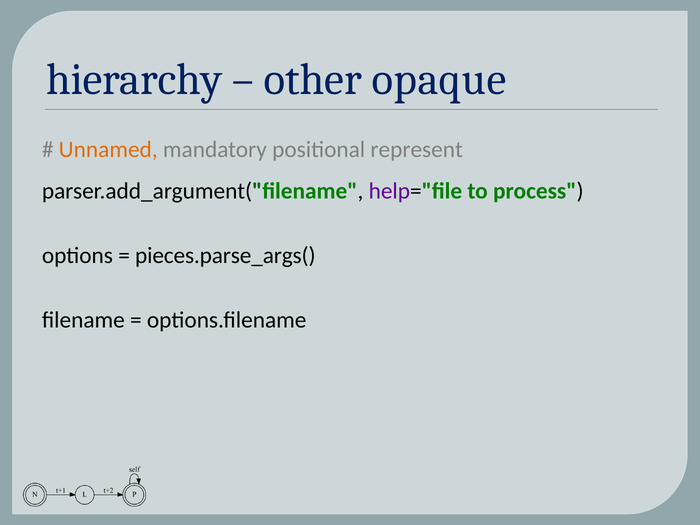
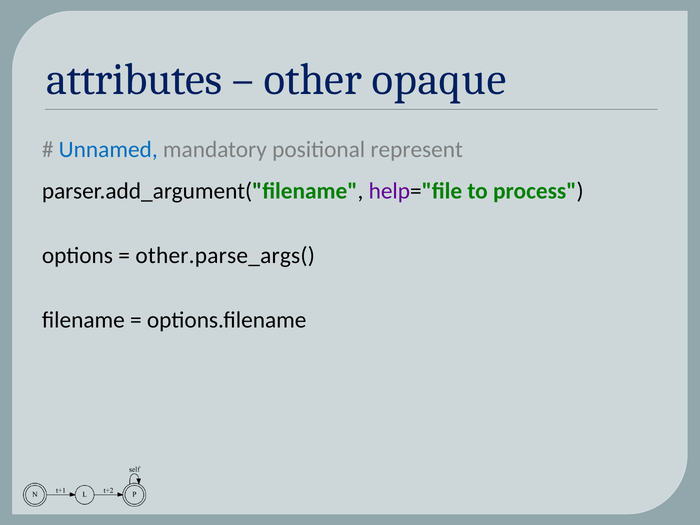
hierarchy: hierarchy -> attributes (134, 80)
Unnamed colour: orange -> blue (108, 149)
pieces.parse_args(: pieces.parse_args( -> other.parse_args( (225, 256)
